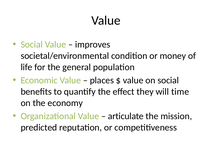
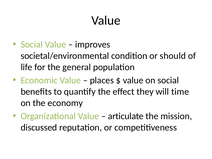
money: money -> should (173, 56)
predicted: predicted -> discussed (39, 127)
